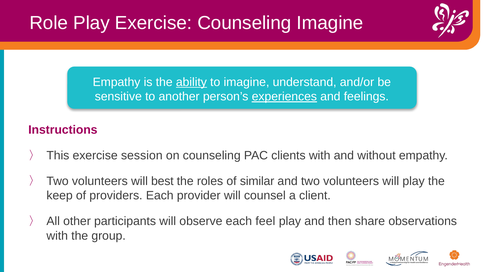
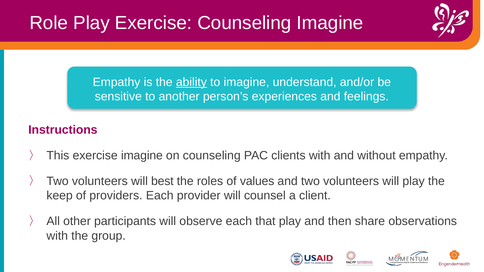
experiences underline: present -> none (284, 97)
exercise session: session -> imagine (142, 156)
similar: similar -> values (257, 181)
feel: feel -> that (265, 221)
